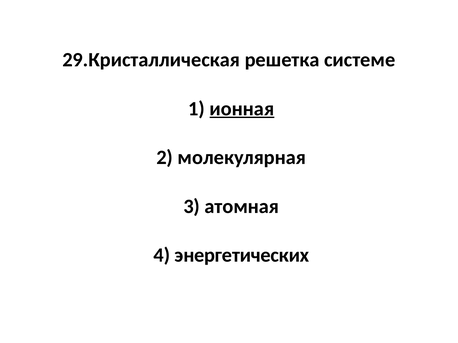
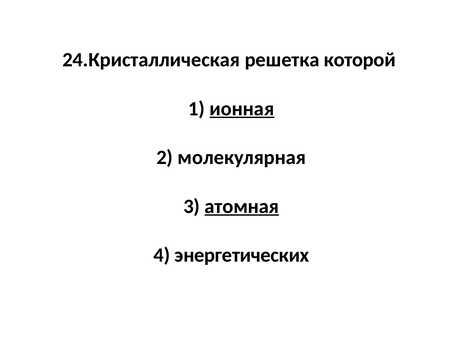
29.Кристаллическая: 29.Кристаллическая -> 24.Кристаллическая (151, 60)
системе: системе -> которой (360, 60)
атомная underline: none -> present (242, 207)
